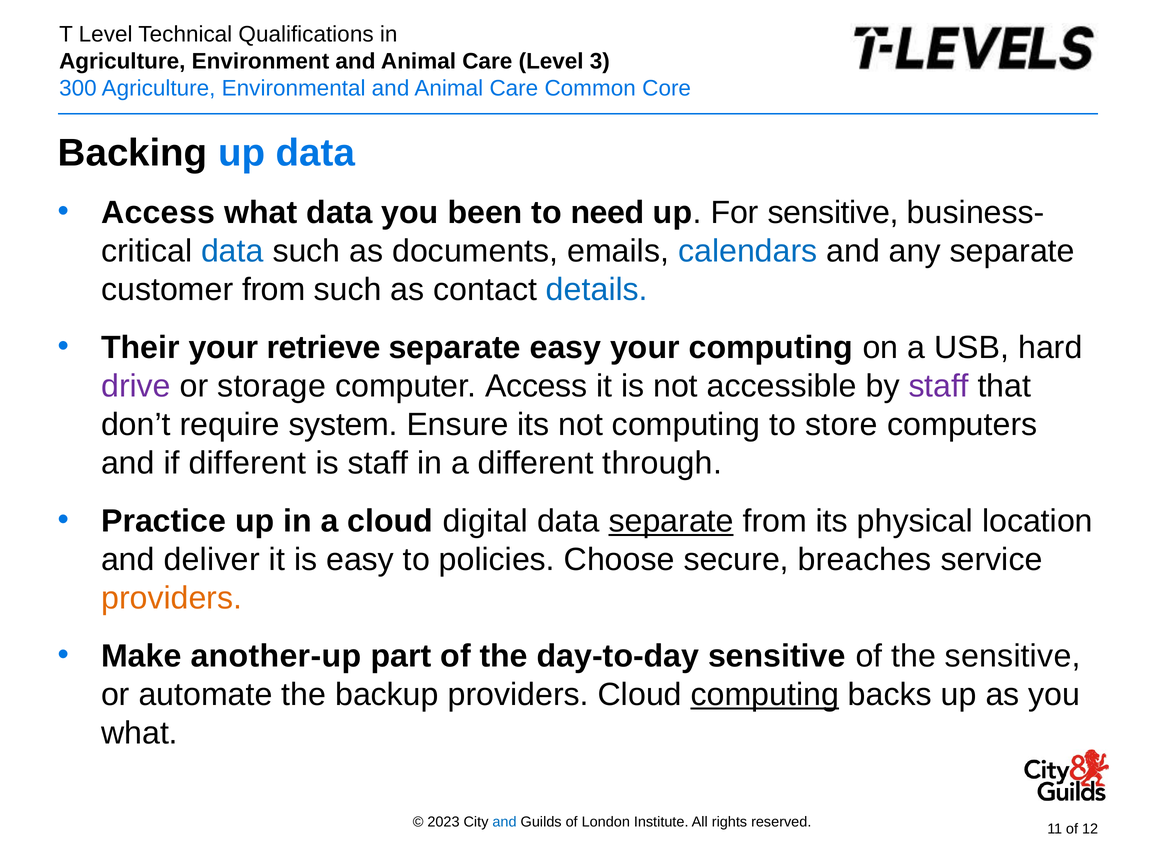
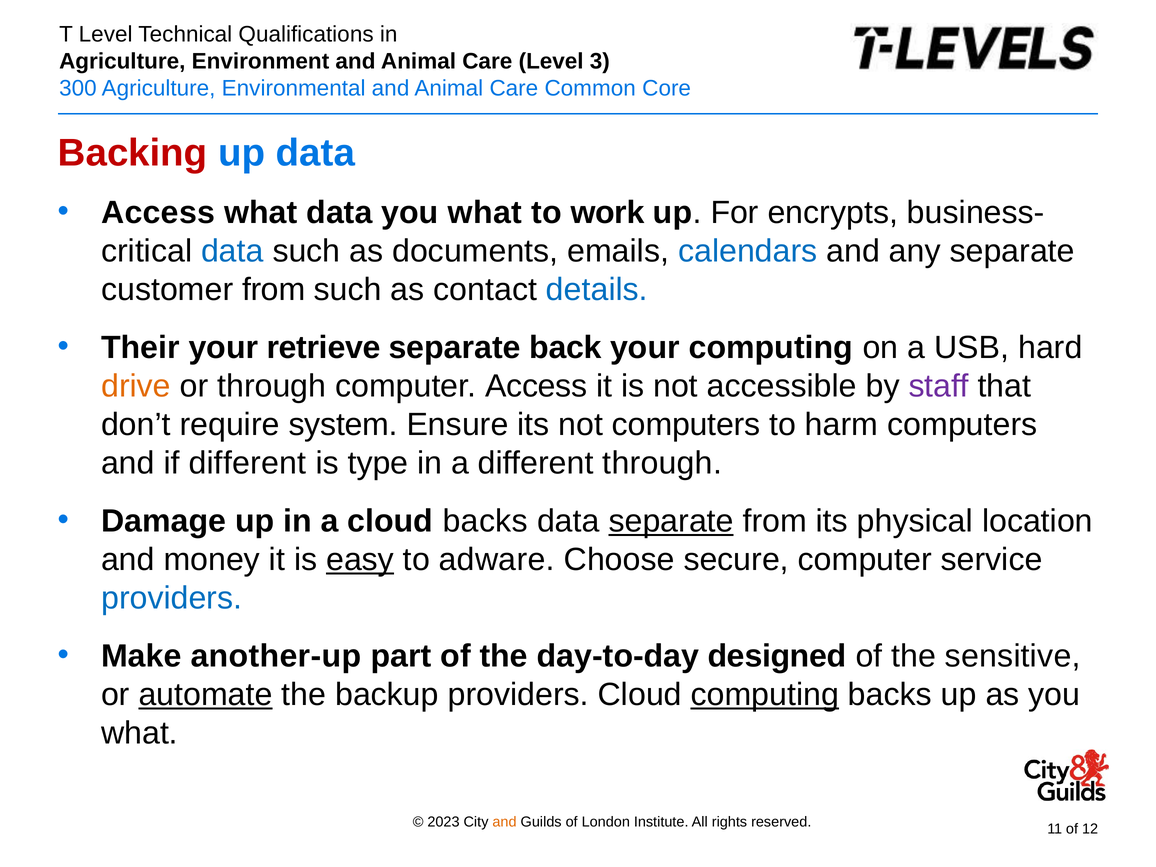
Backing colour: black -> red (133, 153)
data you been: been -> what (485, 213)
need: need -> work (608, 213)
For sensitive: sensitive -> encrypts (833, 213)
separate easy: easy -> back (566, 348)
drive colour: purple -> orange (136, 386)
or storage: storage -> through (272, 386)
not computing: computing -> computers (686, 425)
store: store -> harm (842, 425)
is staff: staff -> type (378, 463)
Practice: Practice -> Damage (164, 521)
cloud digital: digital -> backs (485, 521)
deliver: deliver -> money (212, 560)
easy underline: none -> present (360, 560)
policies: policies -> adware (497, 560)
secure breaches: breaches -> computer (865, 560)
providers colour: orange -> blue (172, 598)
day-to-day sensitive: sensitive -> designed (777, 656)
automate underline: none -> present (206, 695)
and colour: blue -> orange (505, 822)
